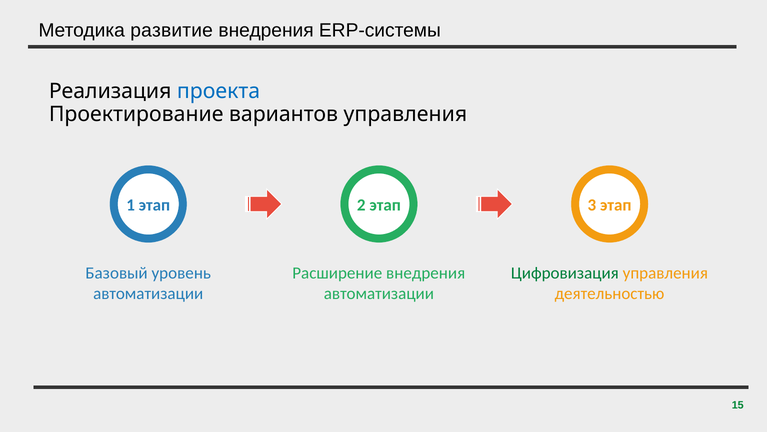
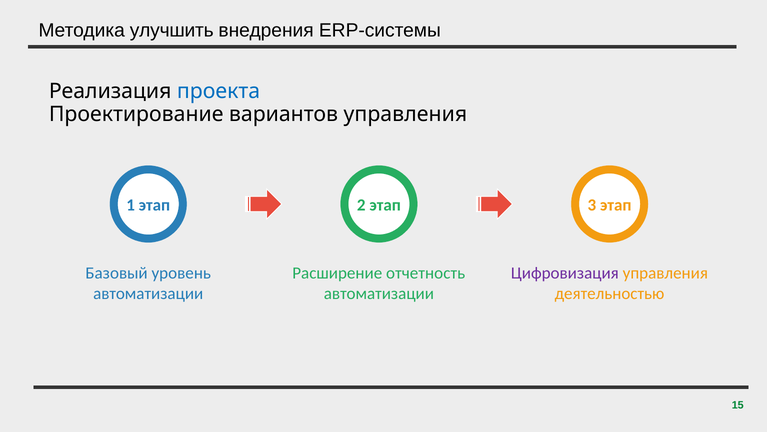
развитие: развитие -> улучшить (172, 30)
Расширение внедрения: внедрения -> отчетность (426, 273)
Цифровизация colour: green -> purple (565, 273)
